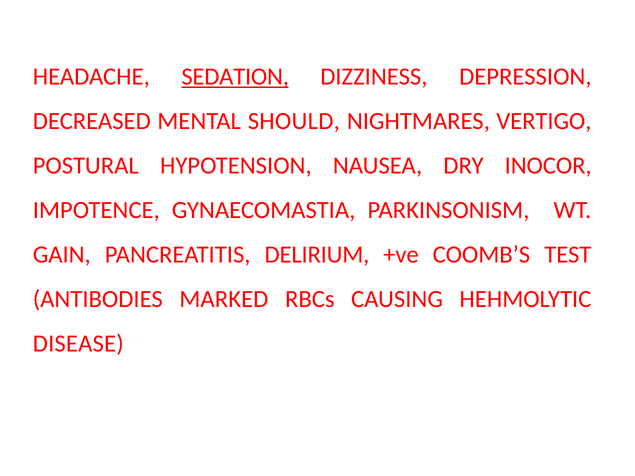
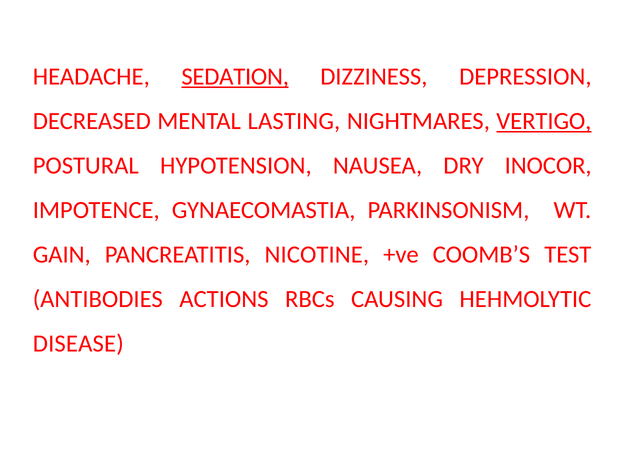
SHOULD: SHOULD -> LASTING (294, 121)
VERTIGO underline: none -> present (544, 121)
DELIRIUM: DELIRIUM -> NICOTINE (317, 255)
MARKED: MARKED -> ACTIONS (224, 299)
